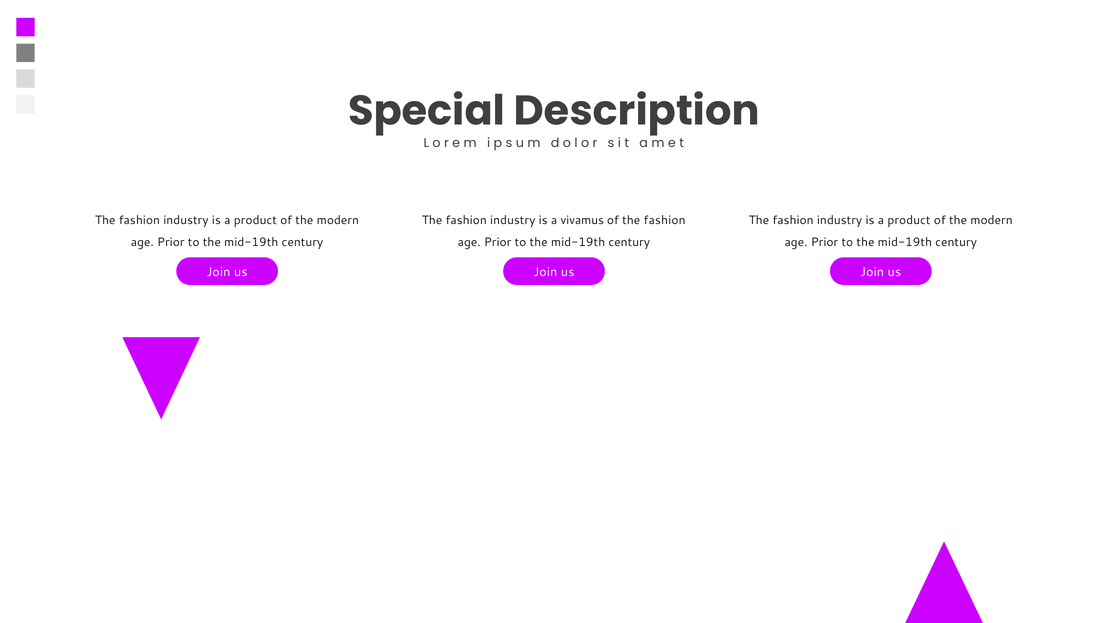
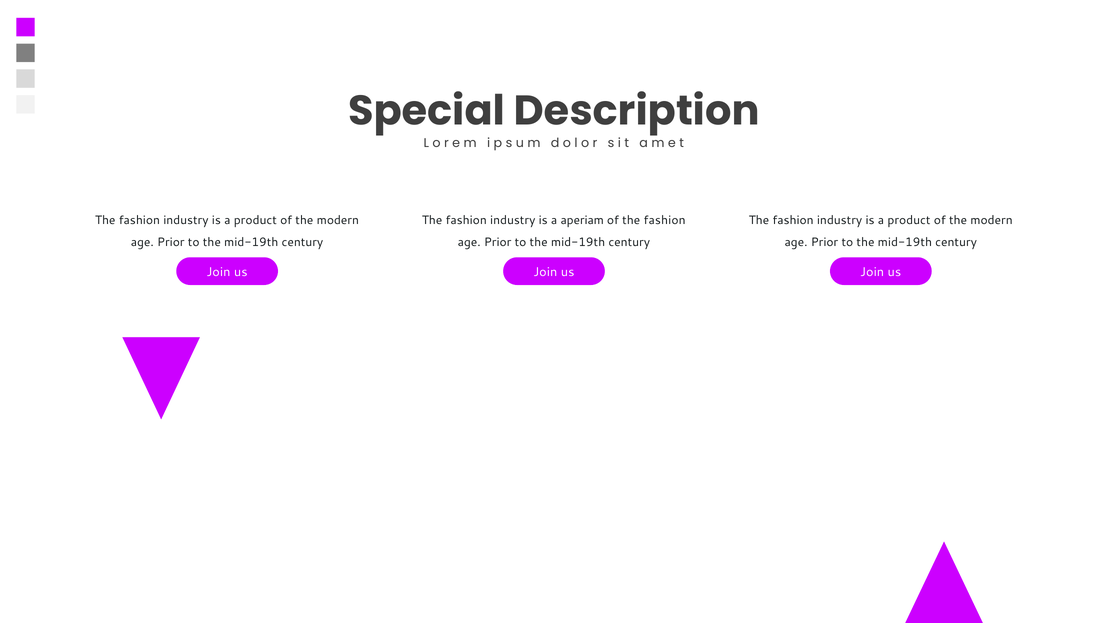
vivamus: vivamus -> aperiam (582, 221)
